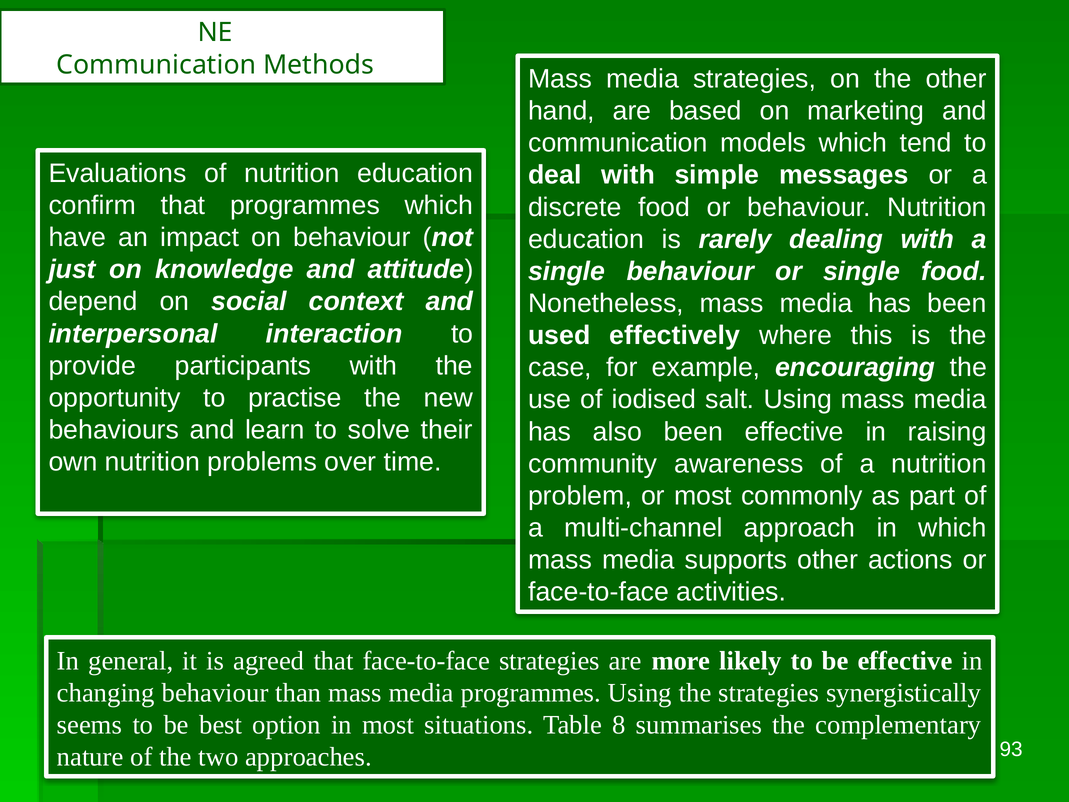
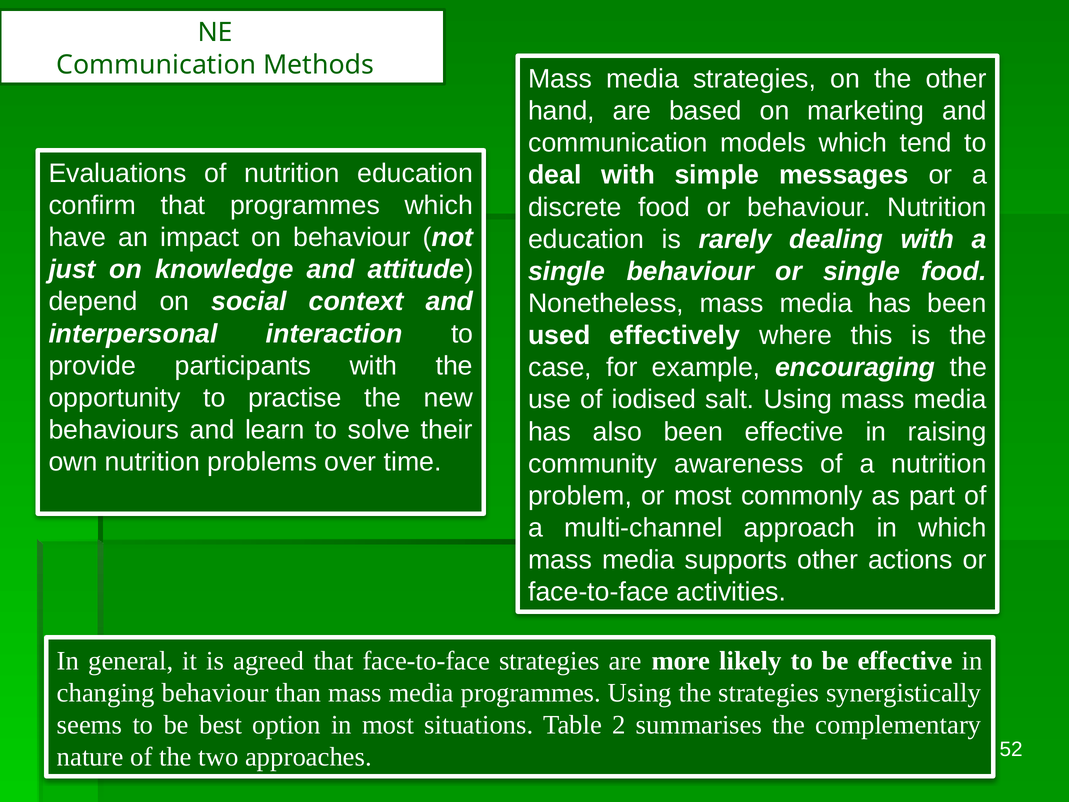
8: 8 -> 2 (619, 725)
93: 93 -> 52 (1011, 749)
